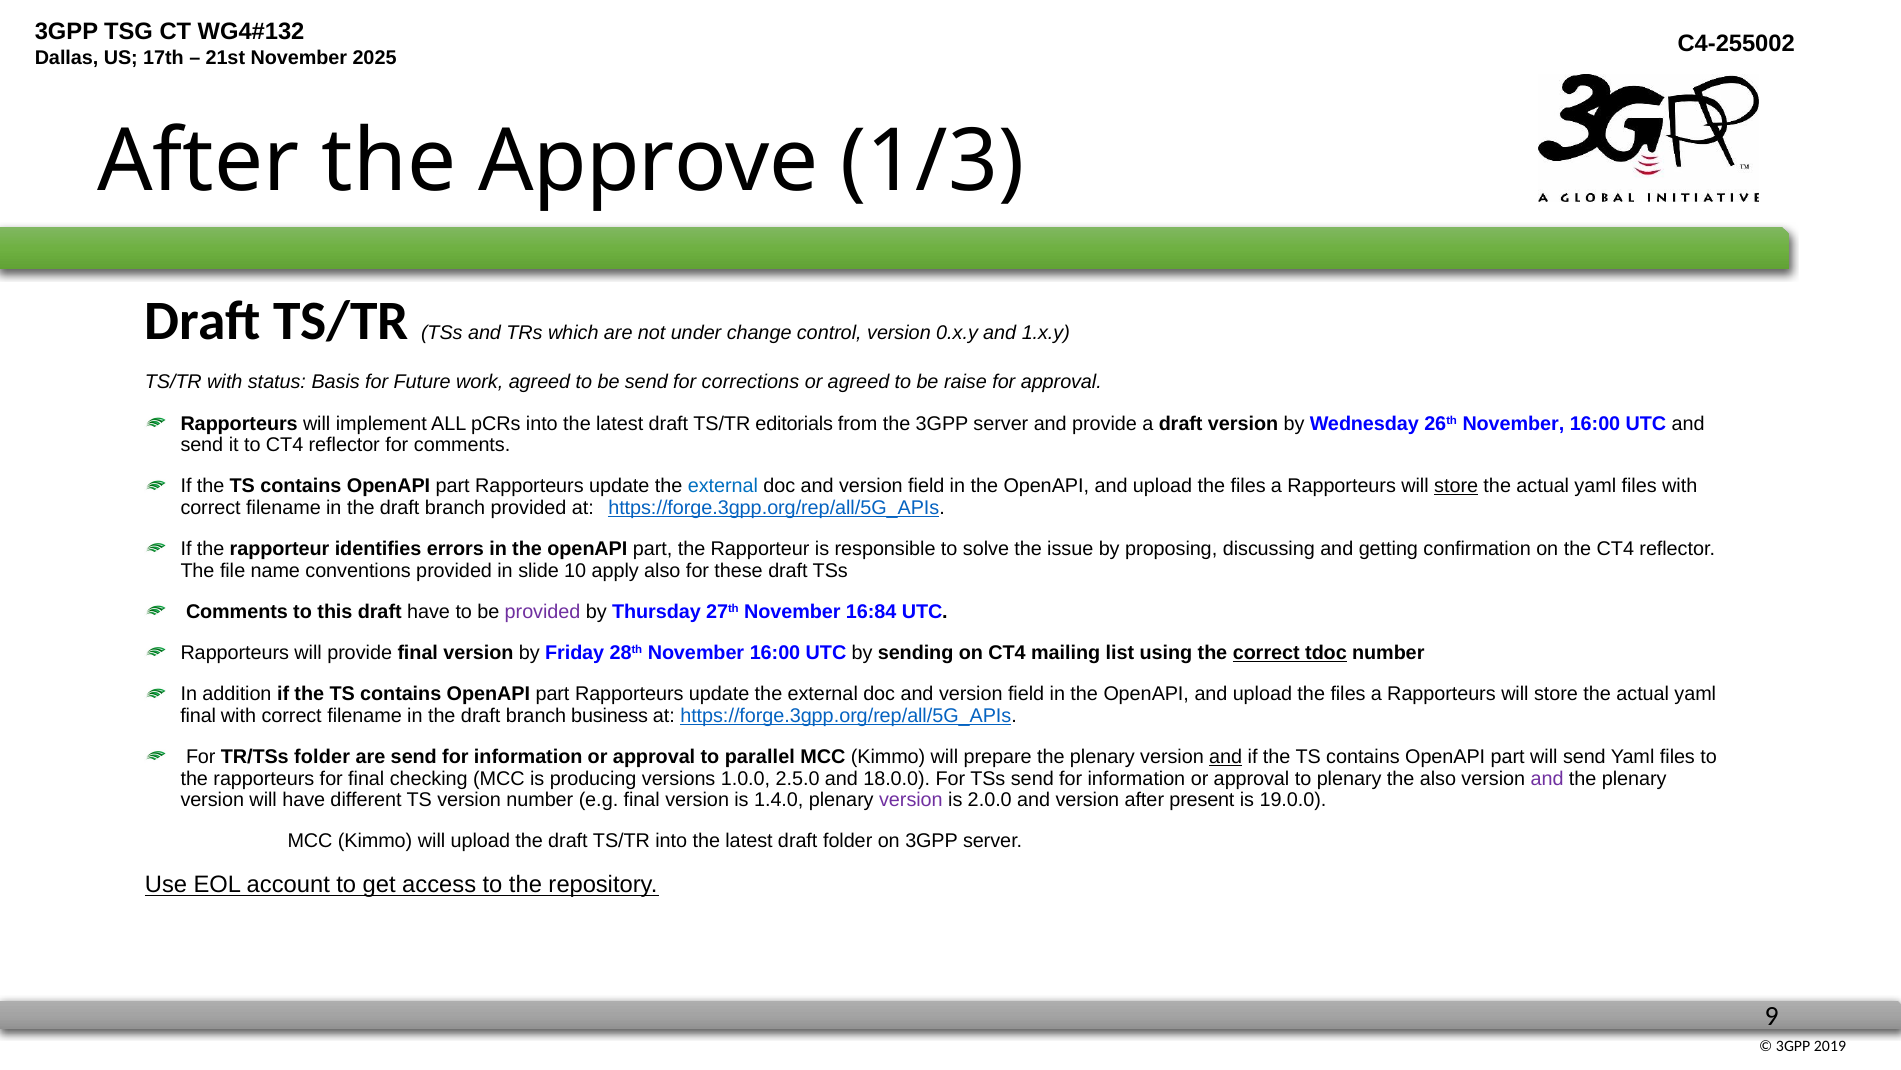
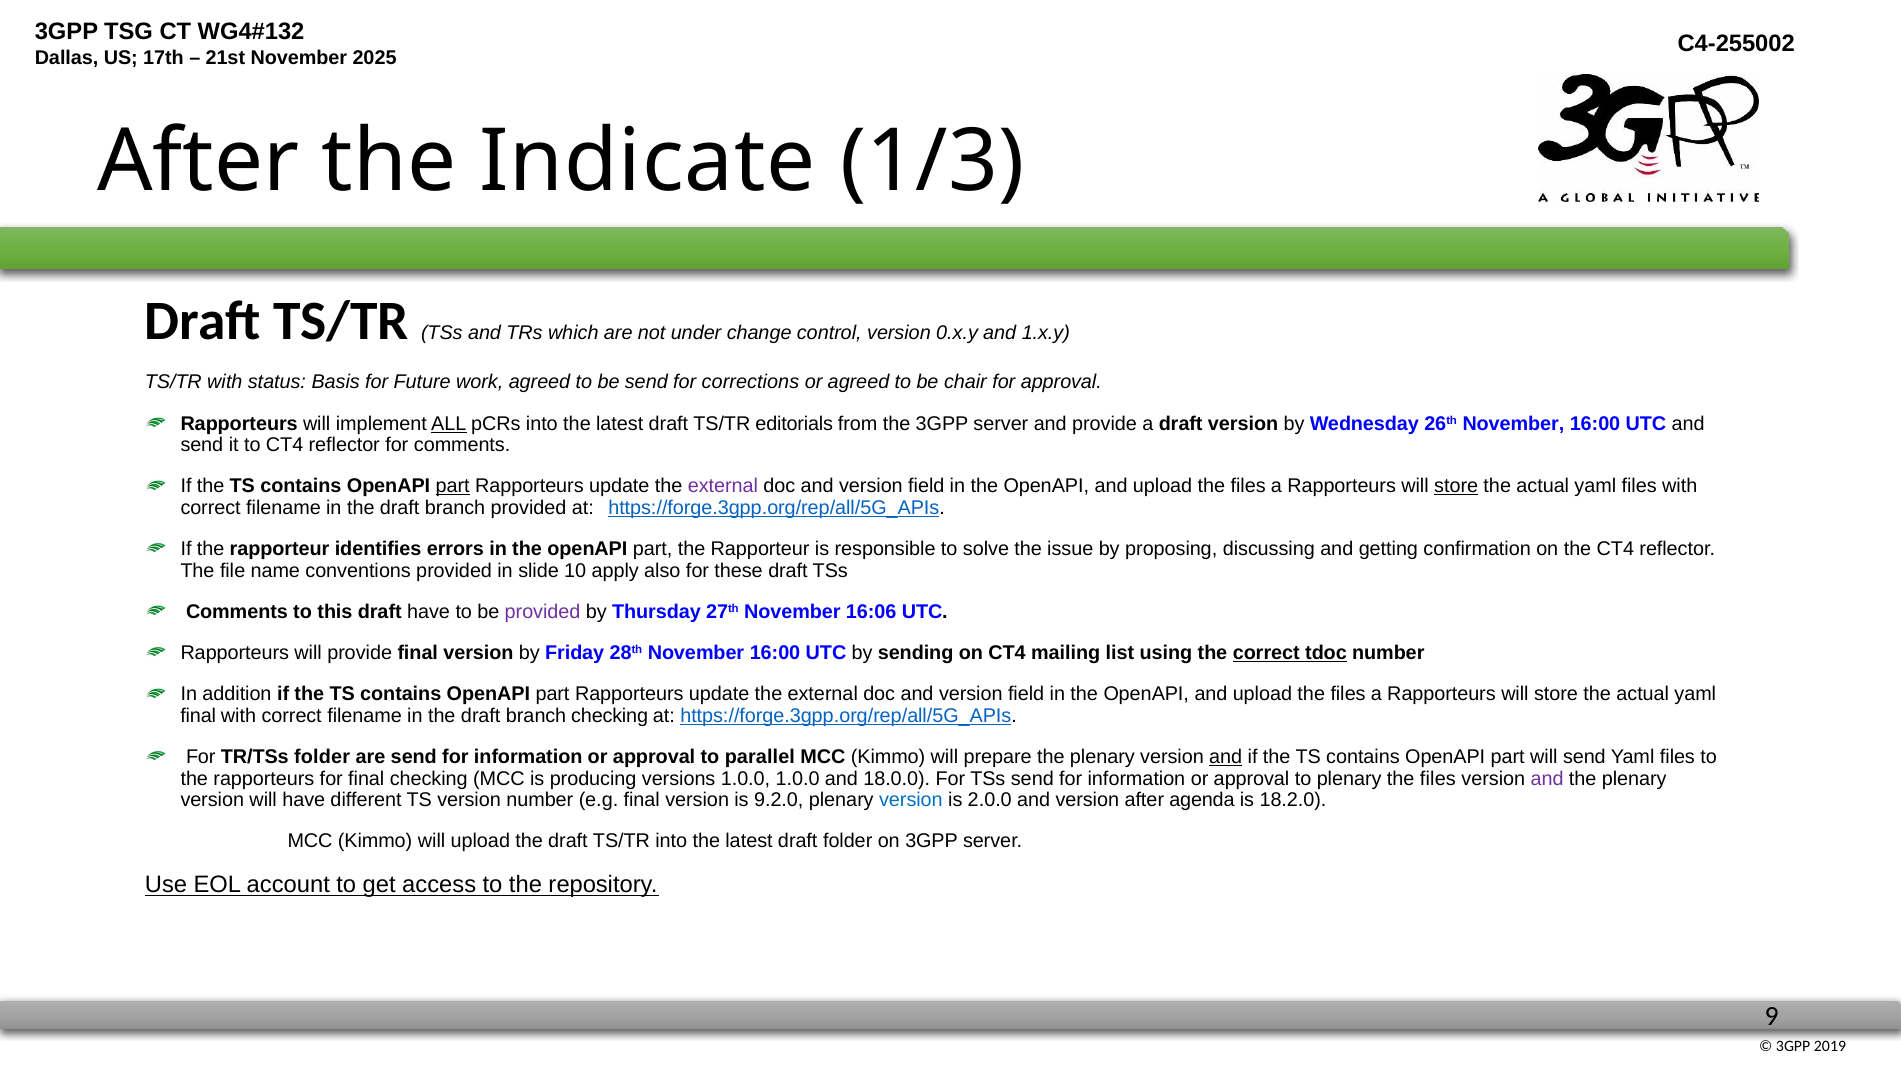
Approve: Approve -> Indicate (648, 161)
raise: raise -> chair (965, 382)
ALL underline: none -> present (449, 423)
part underline: none -> present (453, 486)
external colour: blue -> purple (723, 486)
16:84: 16:84 -> 16:06 (871, 611)
branch business: business -> checking (610, 715)
1.0.0 2.5.0: 2.5.0 -> 1.0.0 (798, 778)
plenary the also: also -> files (1438, 778)
1.4.0: 1.4.0 -> 9.2.0 (779, 800)
version colour: purple -> blue (911, 800)
present: present -> agenda (1202, 800)
19.0.0: 19.0.0 -> 18.2.0 (1293, 800)
